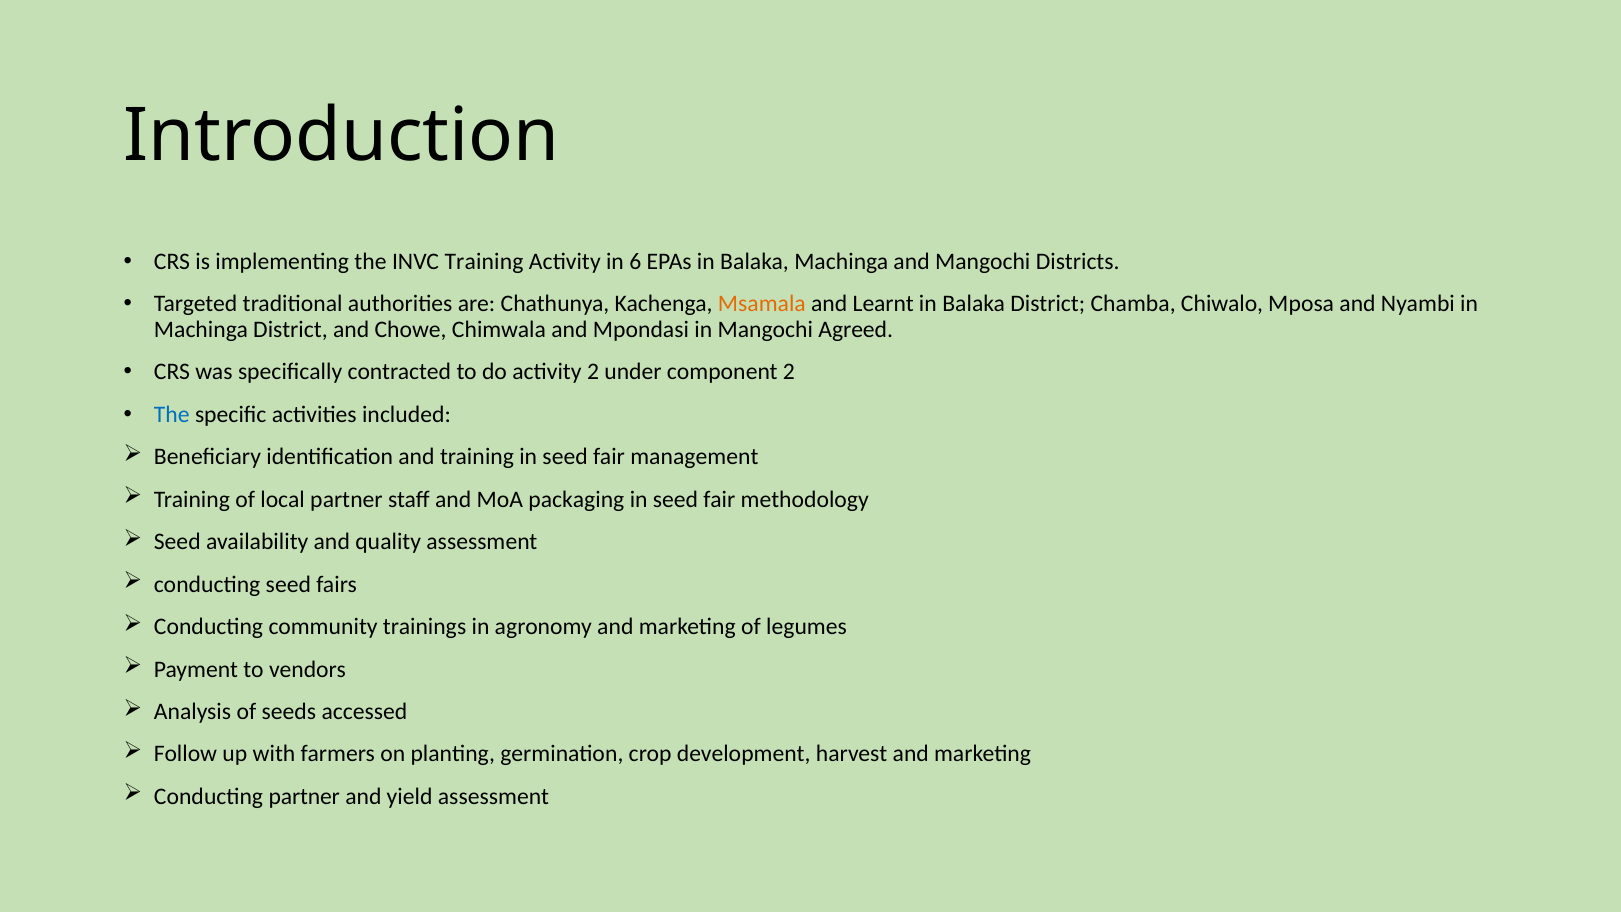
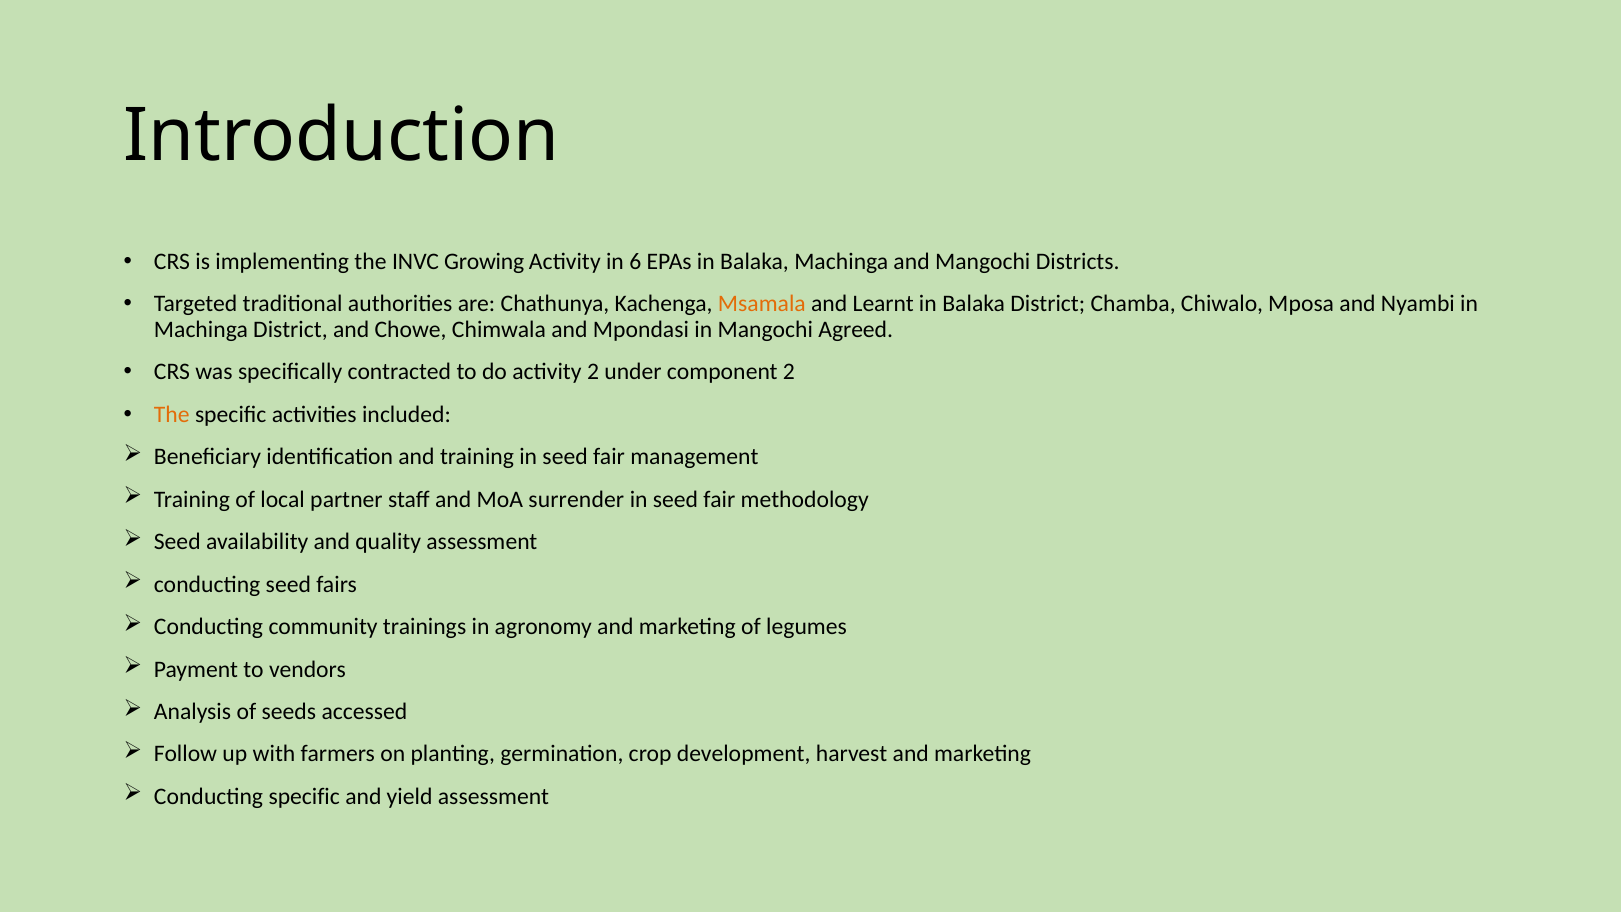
INVC Training: Training -> Growing (484, 261)
The colour: blue -> orange (172, 414)
packaging: packaging -> surrender (576, 499)
Conducting partner: partner -> specific (304, 796)
